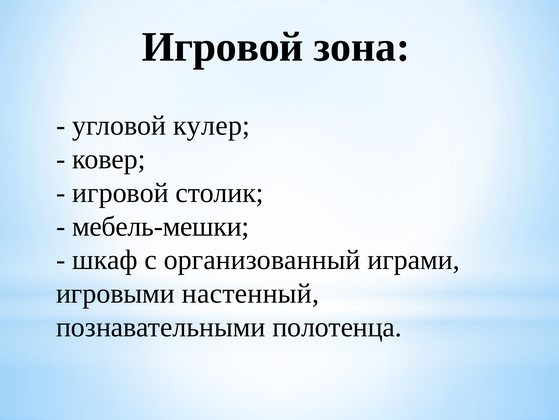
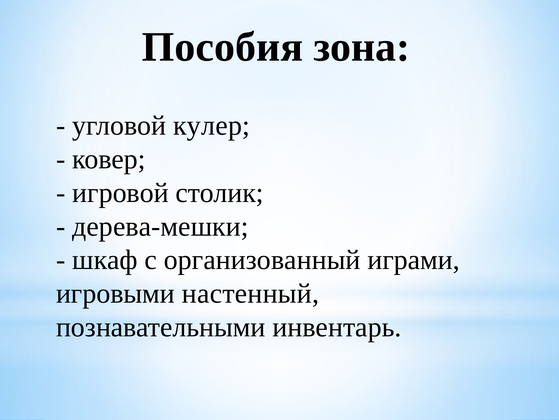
Игровой: Игровой -> Пособия (222, 47)
мебель-мешки: мебель-мешки -> дерева-мешки (160, 226)
полотенца: полотенца -> инвентарь (337, 327)
